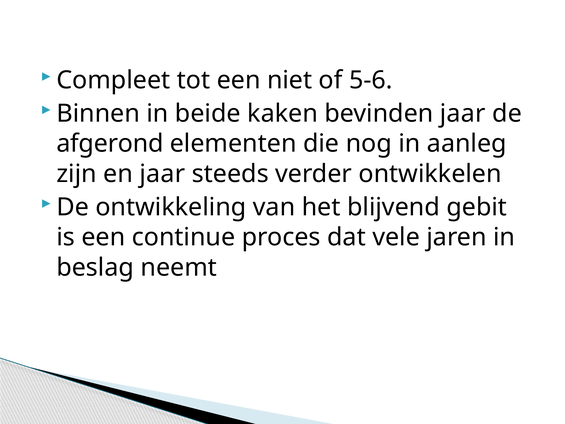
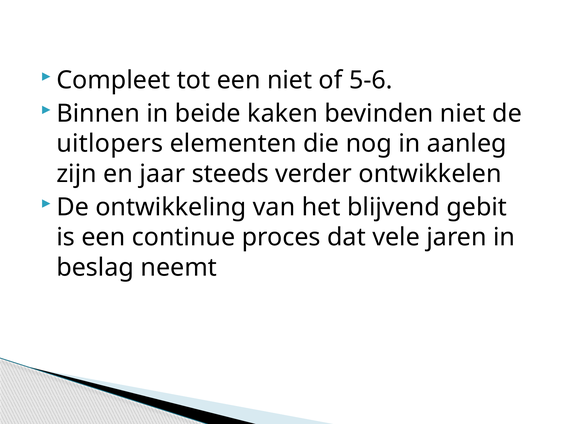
bevinden jaar: jaar -> niet (463, 113)
afgerond: afgerond -> uitlopers (110, 144)
